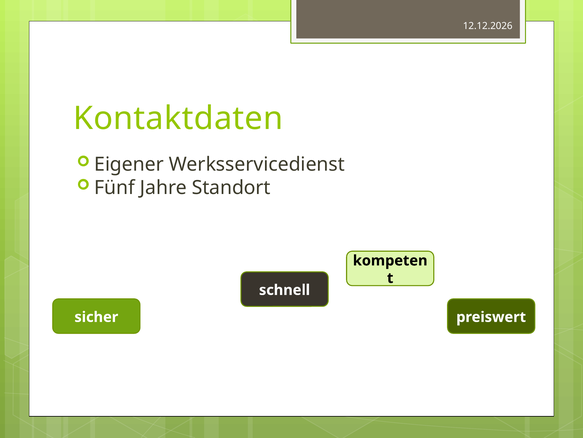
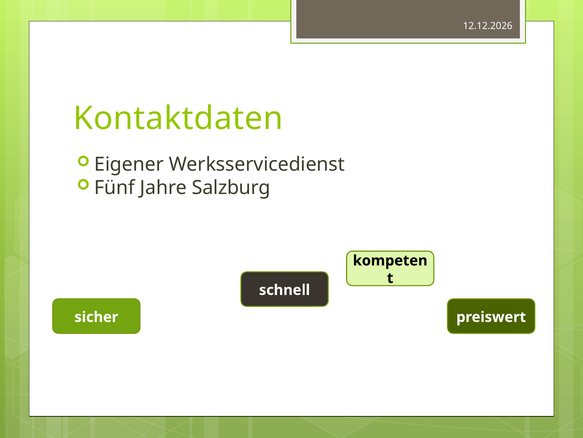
Standort: Standort -> Salzburg (231, 187)
